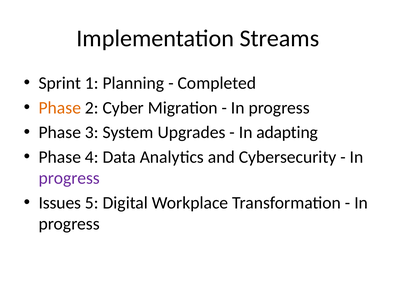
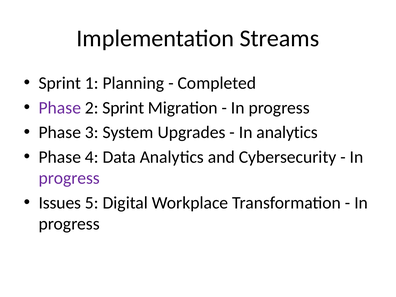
Phase colour: orange -> purple (60, 108)
2 Cyber: Cyber -> Sprint (123, 108)
In adapting: adapting -> analytics (287, 132)
